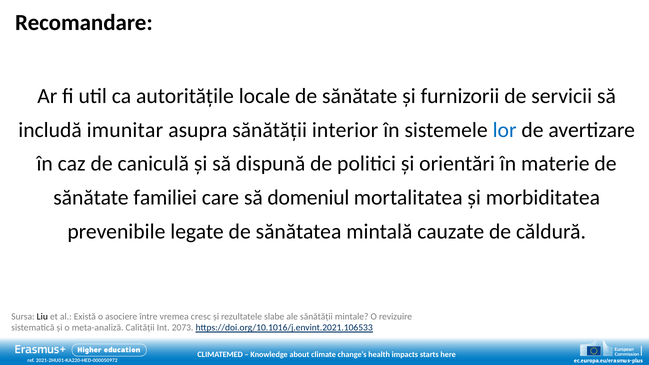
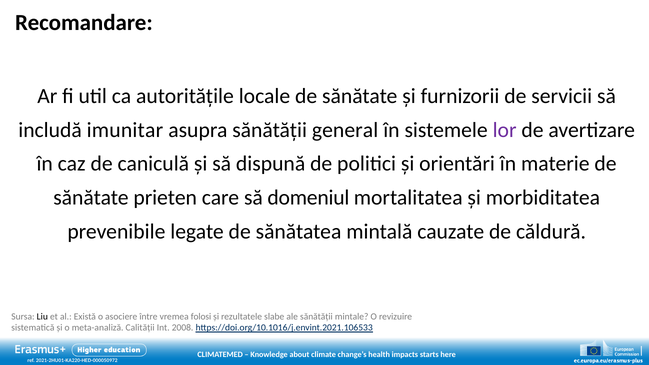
interior: interior -> general (345, 130)
lor colour: blue -> purple (505, 130)
familiei: familiei -> prieten (165, 198)
cresc: cresc -> folosi (201, 317)
2073: 2073 -> 2008 (183, 328)
